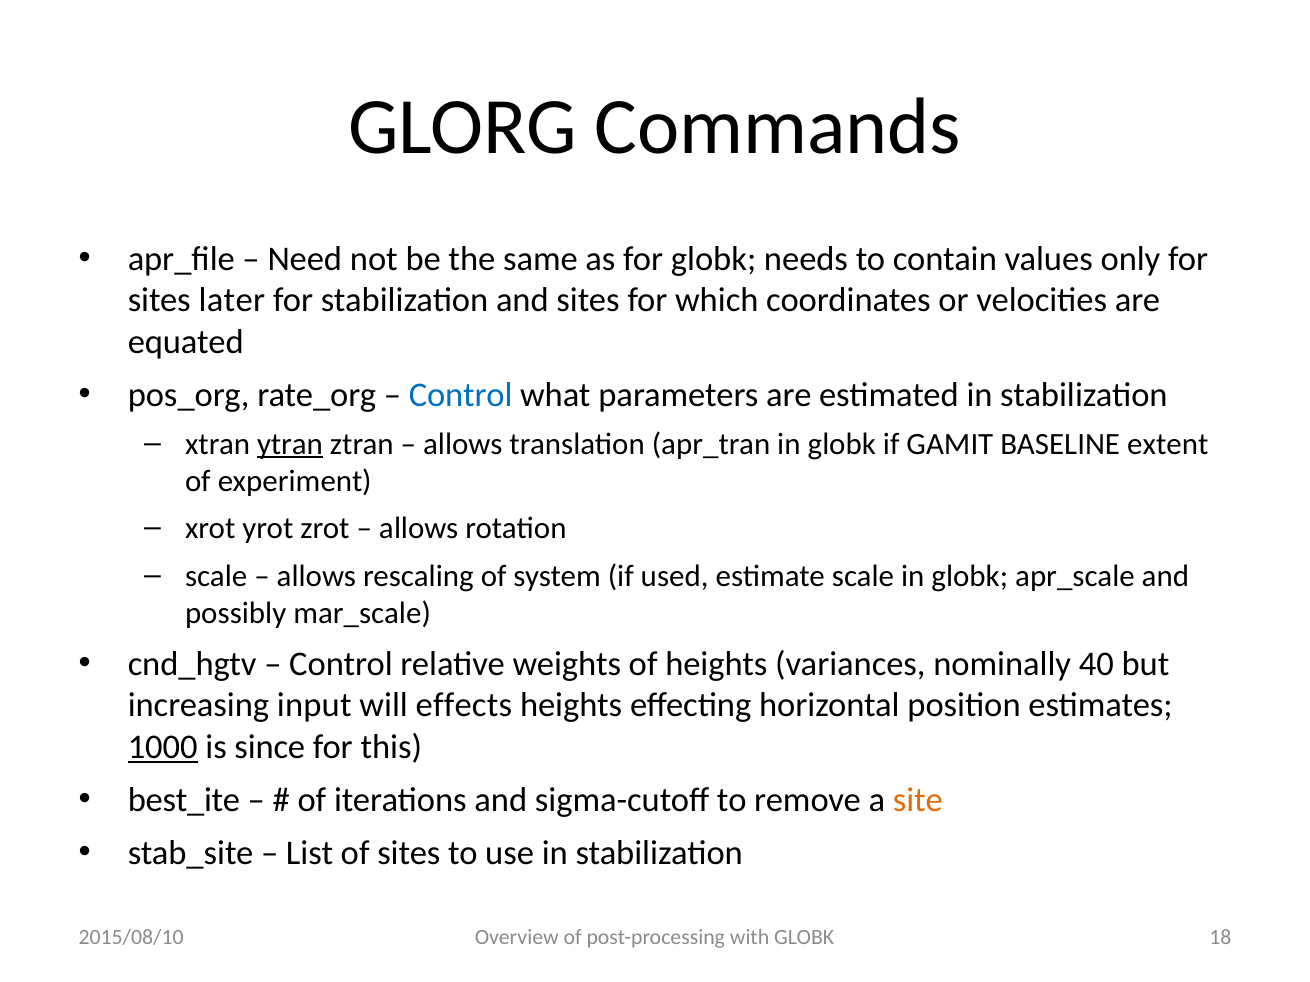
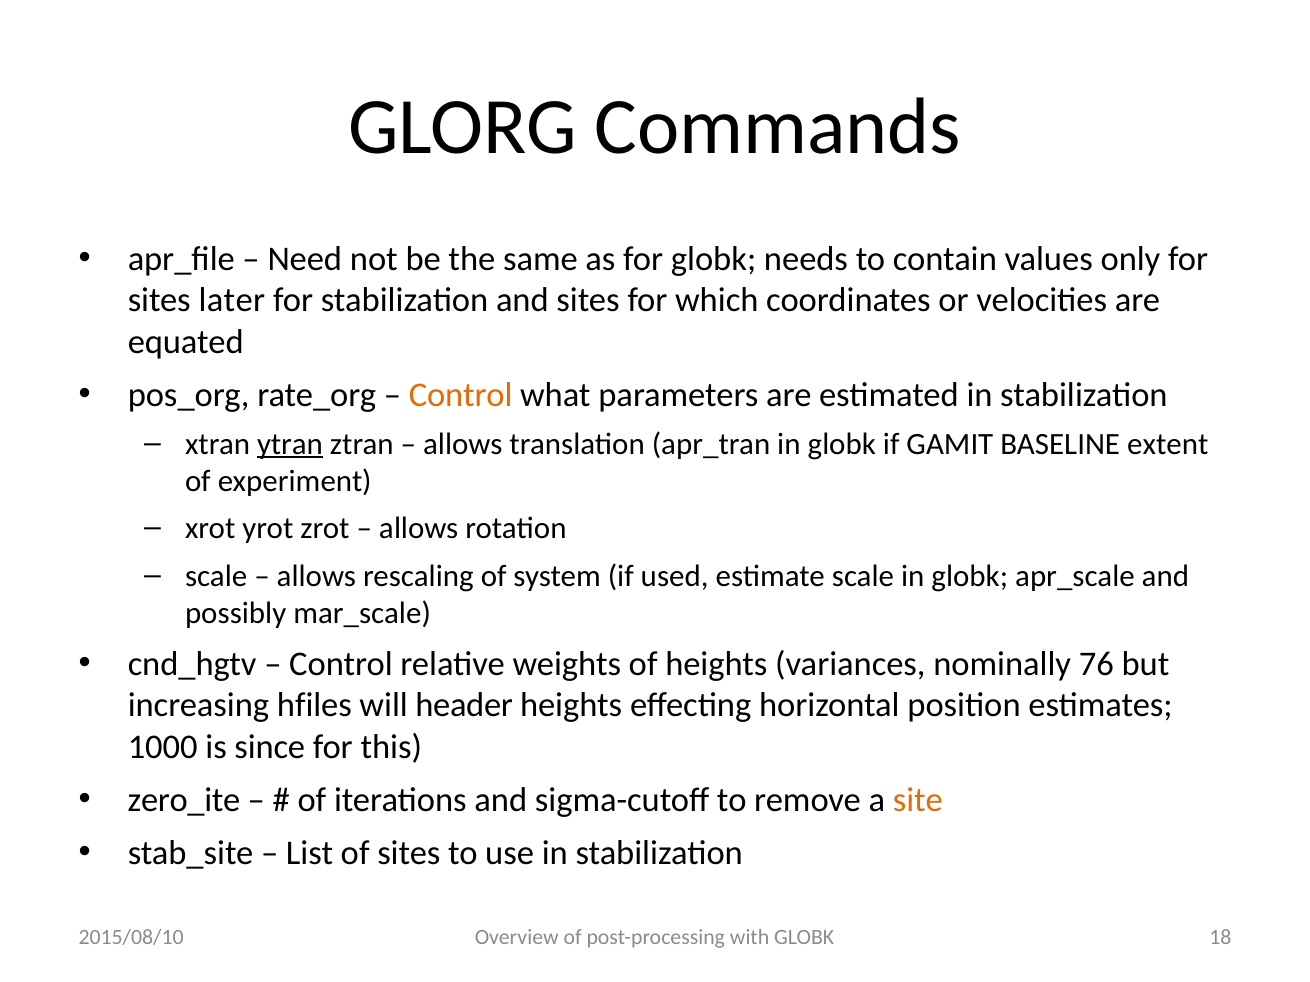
Control colour: blue -> orange (461, 395)
40: 40 -> 76 (1096, 664)
input: input -> hfiles (314, 706)
effects: effects -> header (464, 706)
1000 underline: present -> none (163, 747)
best_ite: best_ite -> zero_ite (184, 800)
